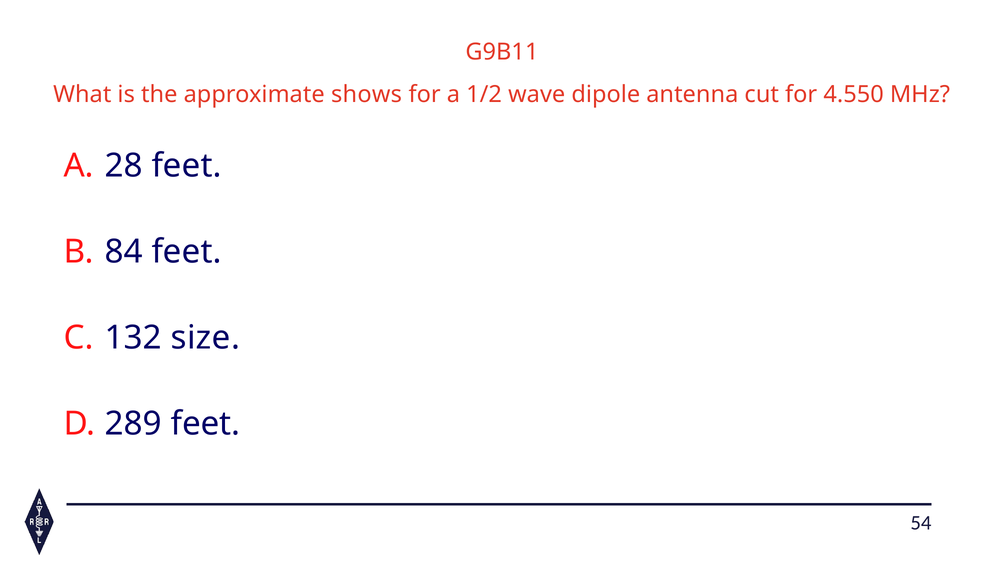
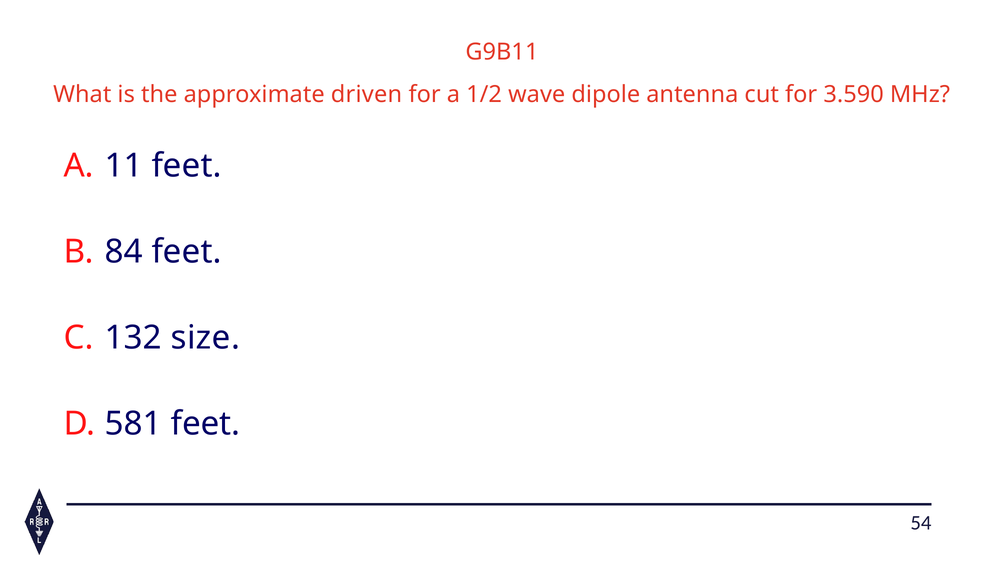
shows: shows -> driven (366, 94)
4.550: 4.550 -> 3.590 (854, 94)
28: 28 -> 11 (124, 166)
289: 289 -> 581 (133, 424)
